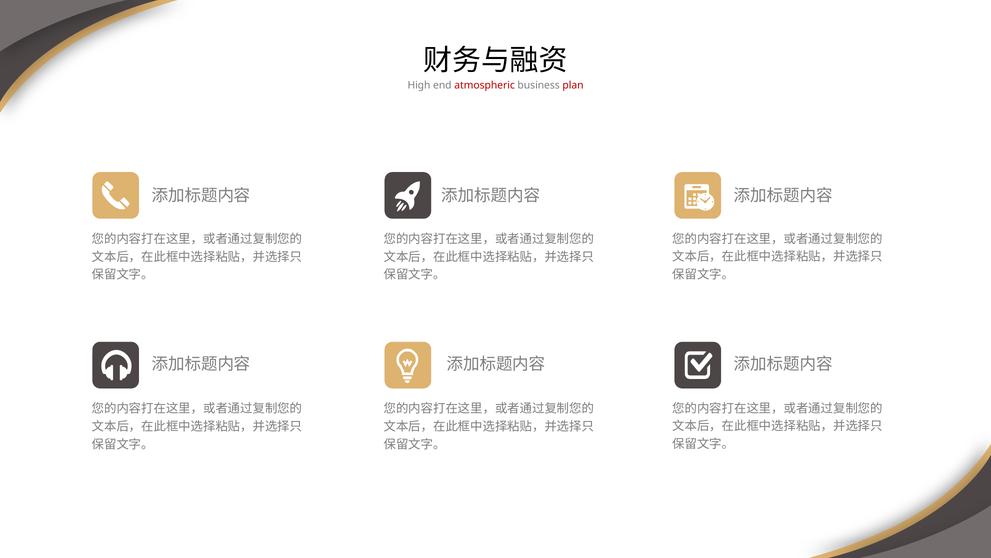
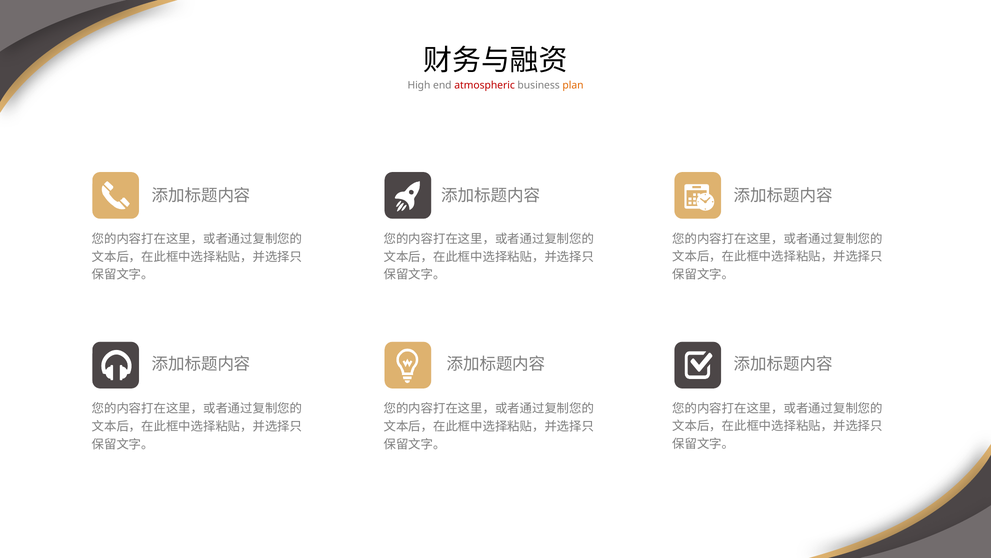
plan colour: red -> orange (573, 85)
